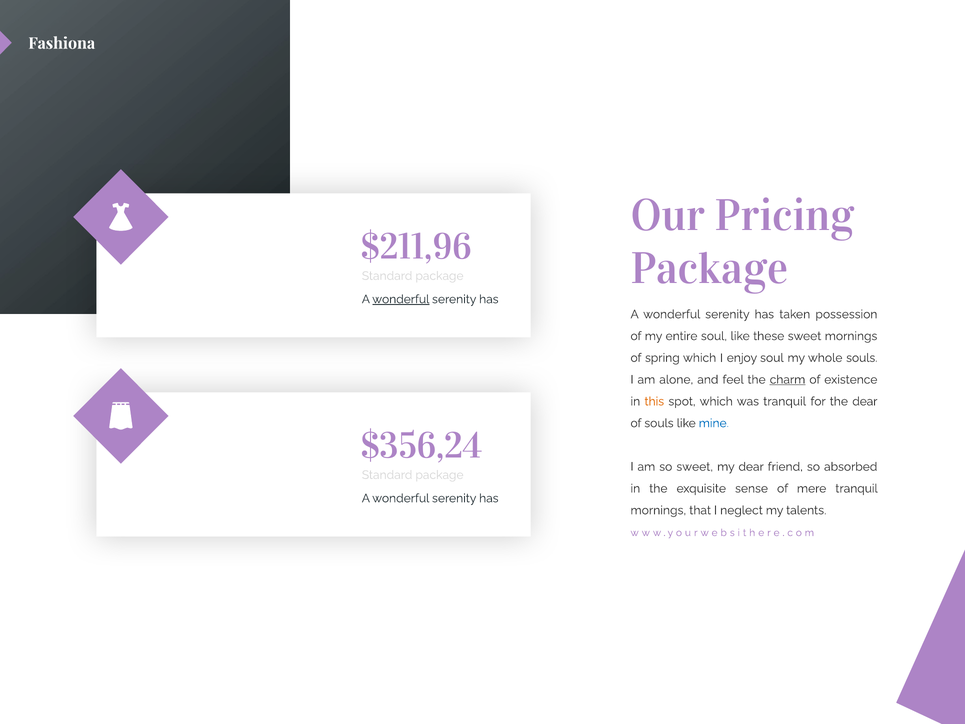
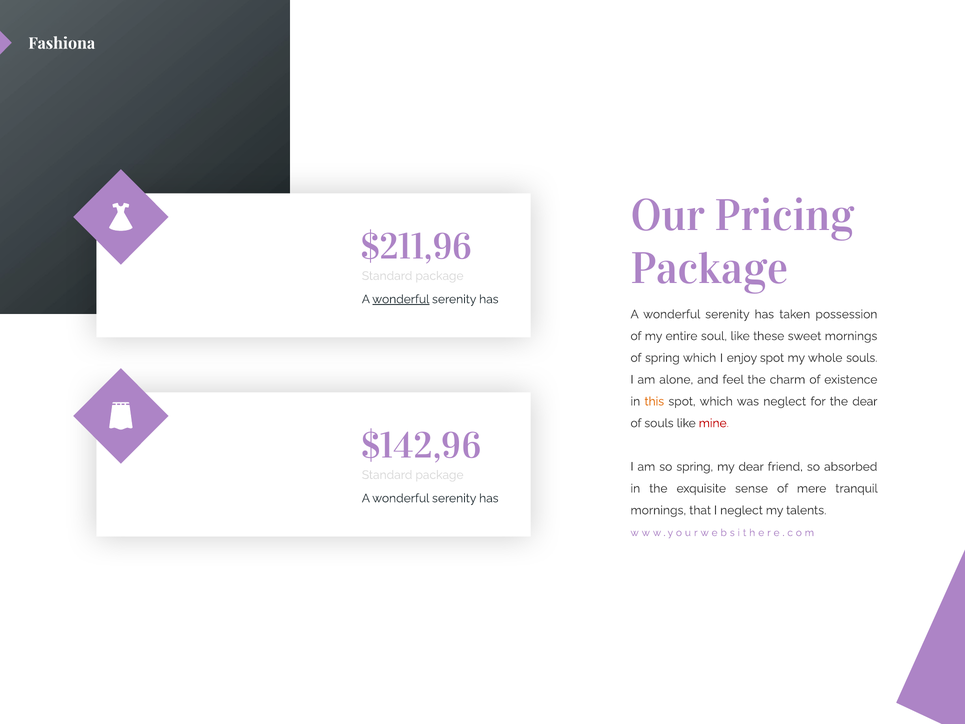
enjoy soul: soul -> spot (772, 358)
charm underline: present -> none (788, 380)
was tranquil: tranquil -> neglect (785, 401)
mine colour: blue -> red (714, 423)
$356,24: $356,24 -> $142,96 (422, 446)
so sweet: sweet -> spring (695, 467)
